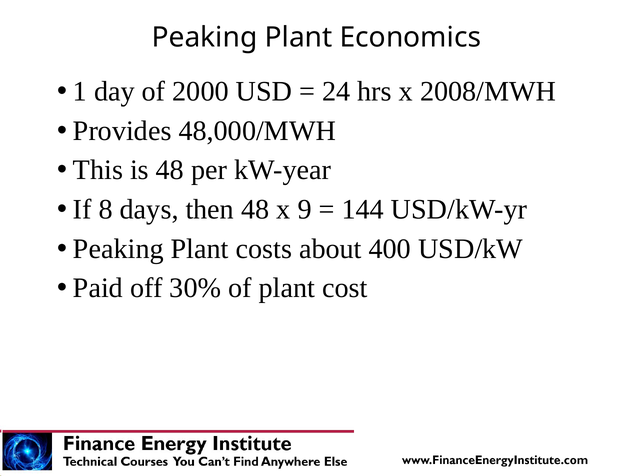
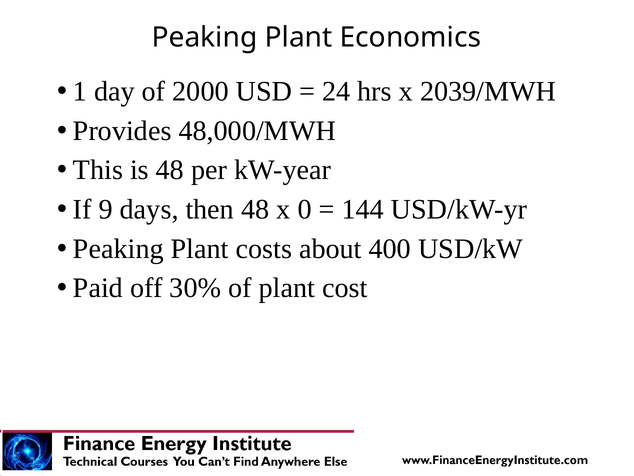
2008/MWH: 2008/MWH -> 2039/MWH (488, 91)
8: 8 -> 9 (106, 209)
9: 9 -> 0 (305, 209)
